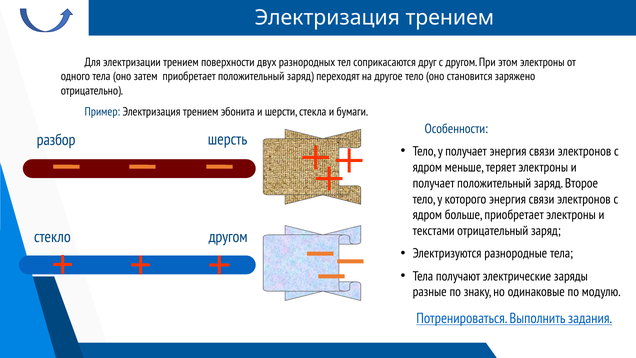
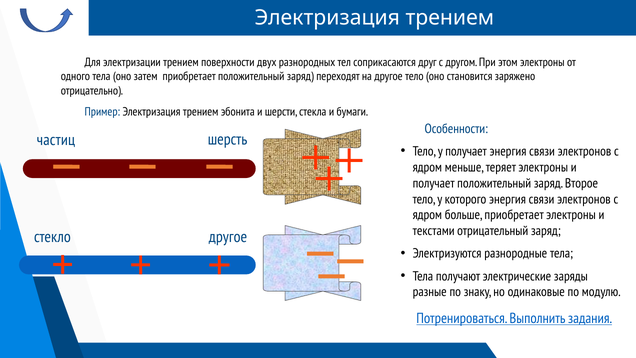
разбор: разбор -> частиц (56, 140)
другом: другом -> другое (228, 237)
